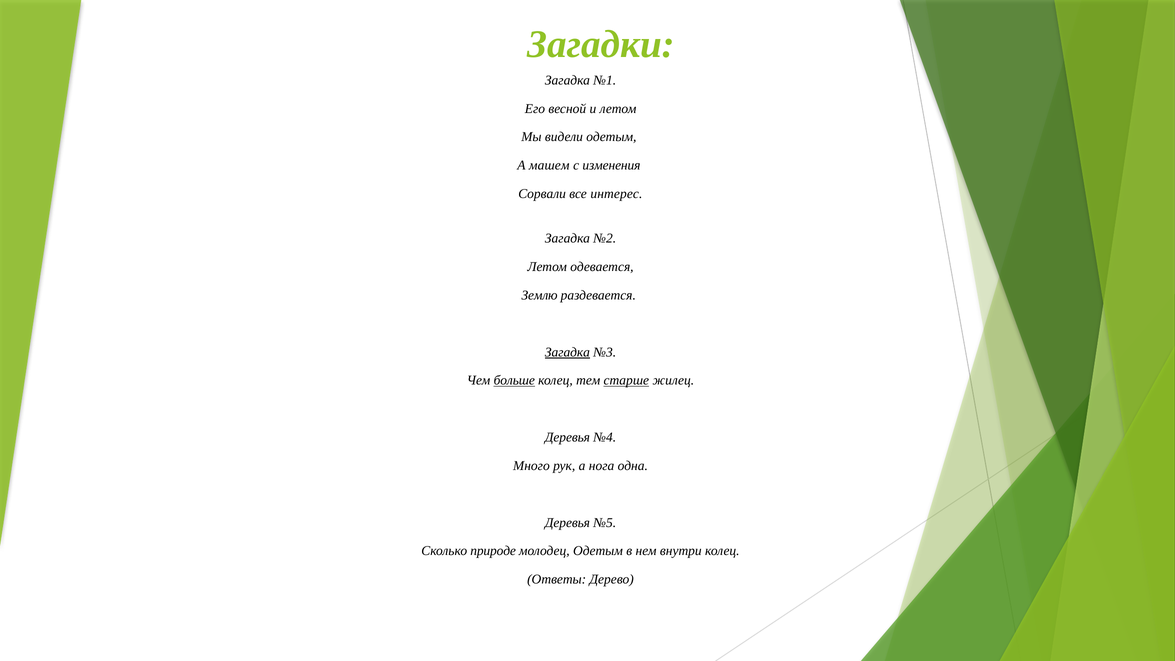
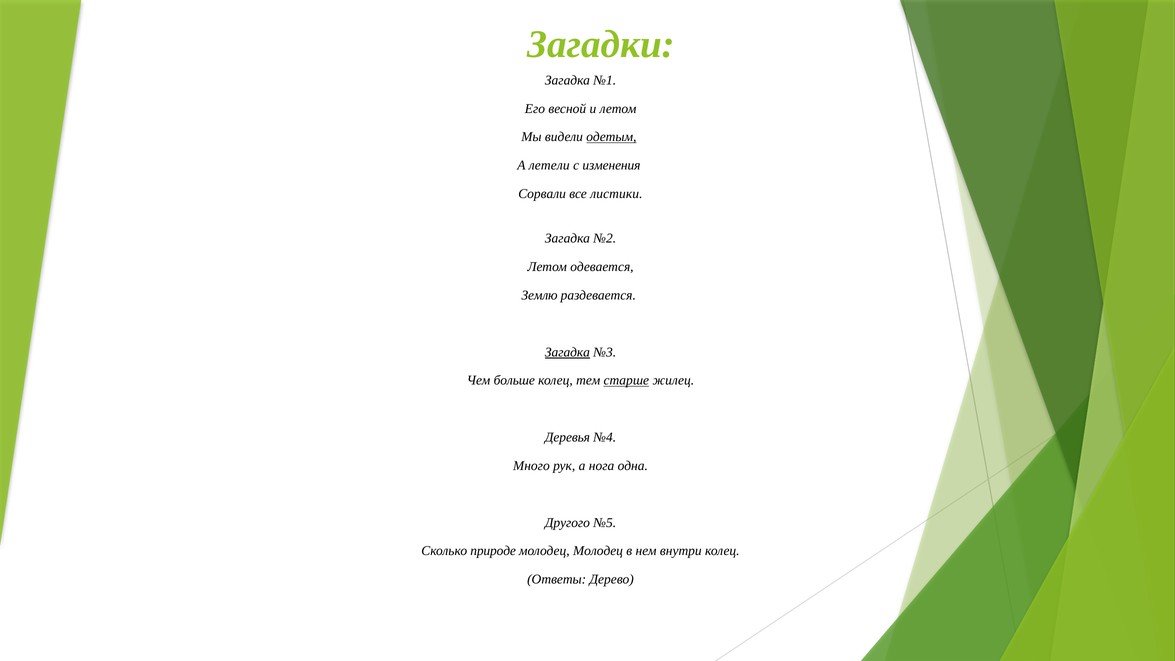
одетым underline: none -> present (611, 137)
машем: машем -> летели (549, 165)
интерес: интерес -> листики (616, 194)
больше underline: present -> none (514, 380)
Деревья: Деревья -> Другого (567, 523)
молодец Одетым: Одетым -> Молодец (598, 551)
